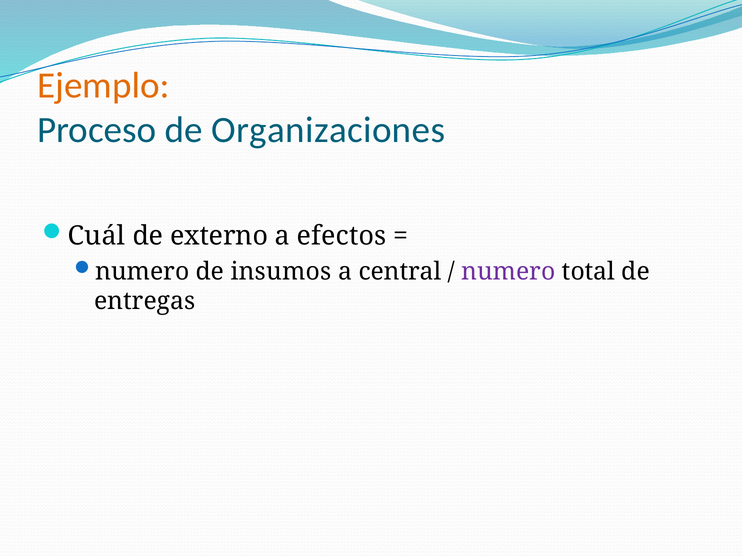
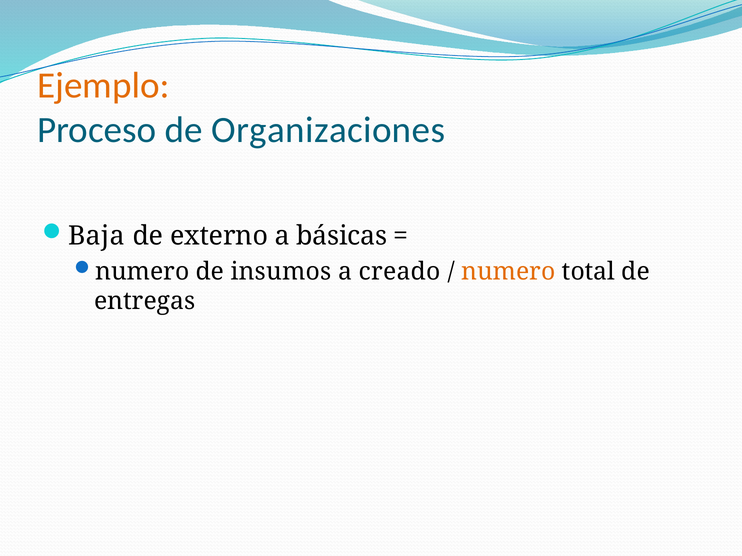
Cuál: Cuál -> Baja (96, 236)
efectos: efectos -> básicas (342, 236)
central: central -> creado (400, 272)
numero colour: purple -> orange (508, 272)
